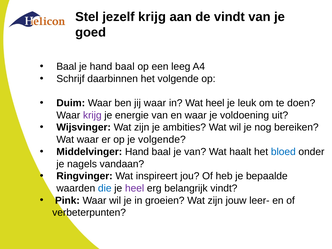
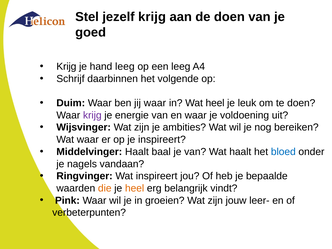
de vindt: vindt -> doen (229, 17)
Baal: Baal -> Krijg (66, 67)
je hand baal: baal -> leeg (125, 67)
je volgende: volgende -> inspireert (162, 140)
Middelvinger Hand: Hand -> Haalt (137, 152)
die colour: blue -> orange (105, 188)
heel colour: purple -> orange (135, 188)
